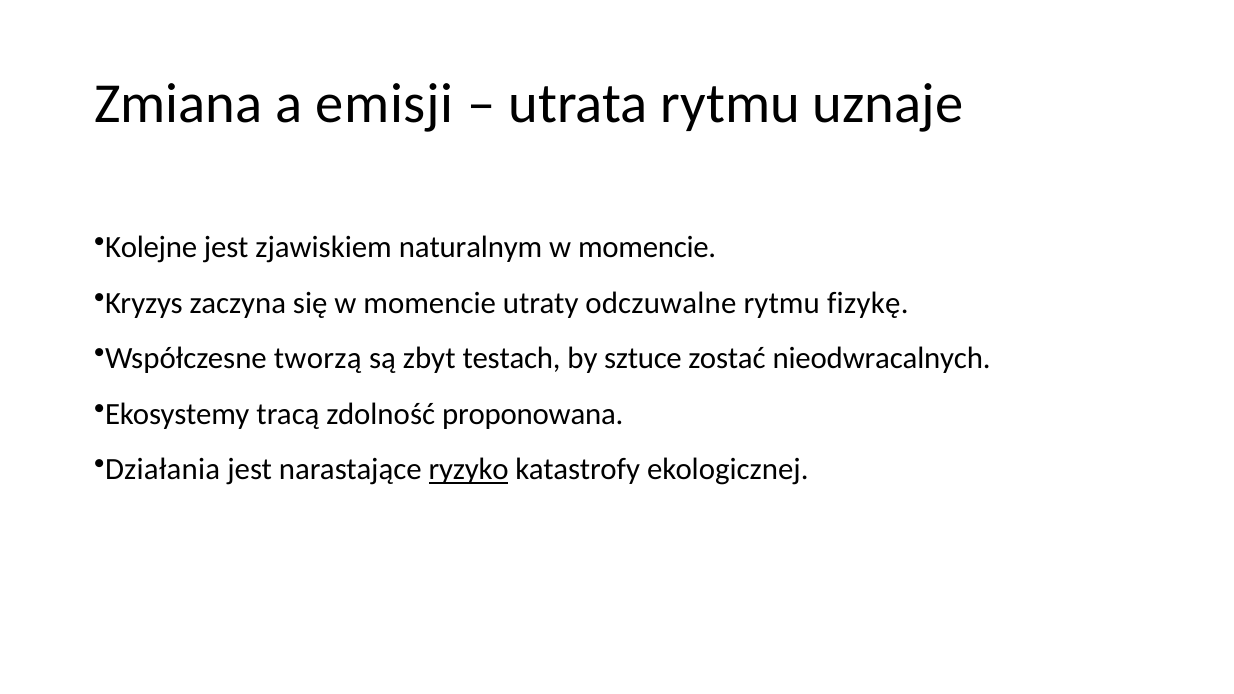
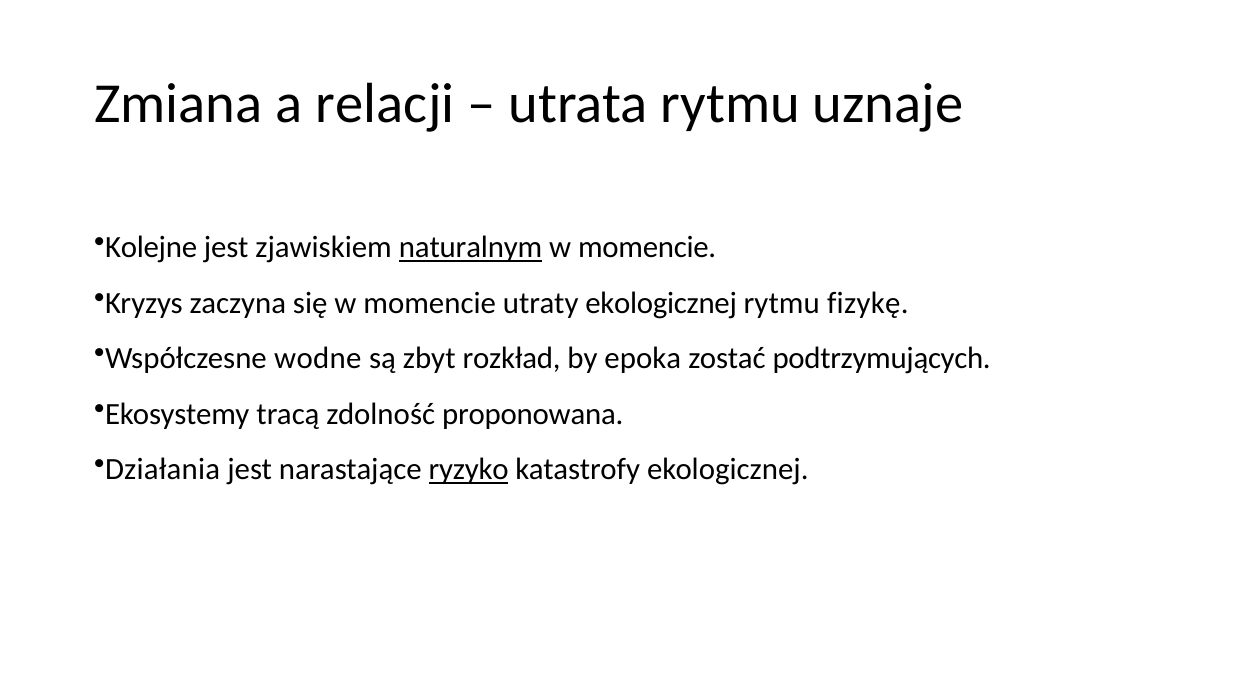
emisji: emisji -> relacji (385, 104)
naturalnym underline: none -> present (471, 247)
utraty odczuwalne: odczuwalne -> ekologicznej (661, 303)
tworzą: tworzą -> wodne (318, 358)
testach: testach -> rozkład (512, 358)
sztuce: sztuce -> epoka (643, 358)
nieodwracalnych: nieodwracalnych -> podtrzymujących (882, 358)
